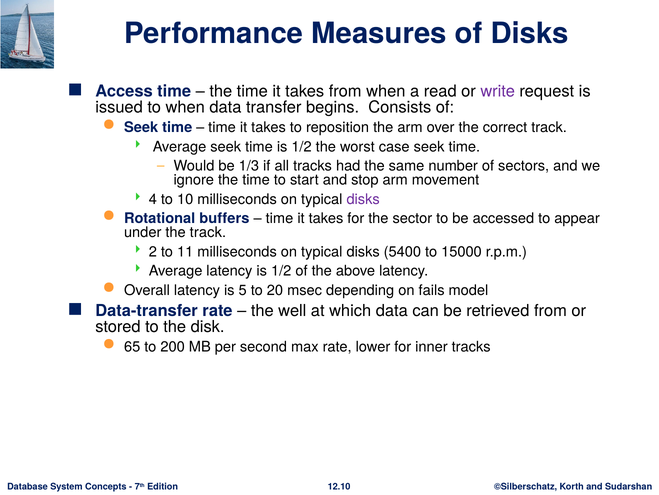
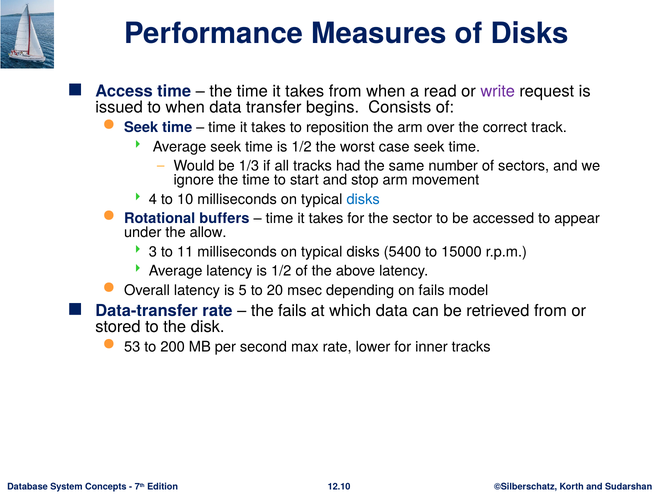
disks colour: purple -> blue (363, 199)
the track: track -> allow (208, 232)
2: 2 -> 3 (153, 252)
the well: well -> fails (292, 311)
65: 65 -> 53 (132, 347)
